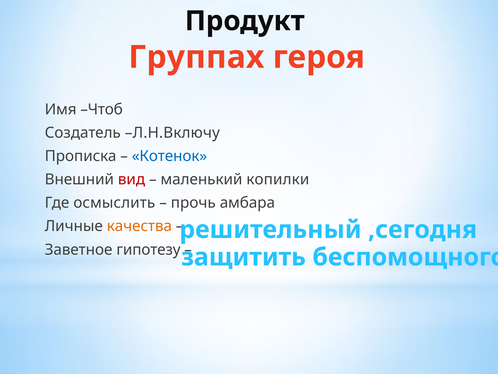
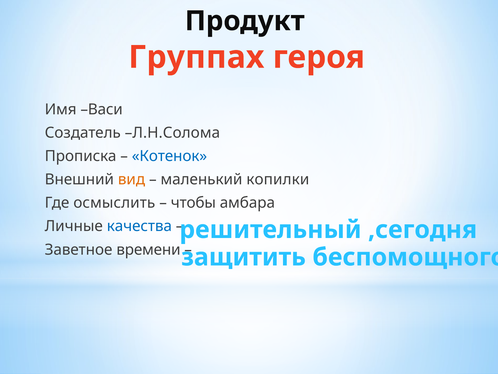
Чтоб: Чтоб -> Васи (102, 109)
Л.Н.Включу: Л.Н.Включу -> Л.Н.Солома (172, 133)
вид colour: red -> orange (131, 179)
прочь: прочь -> чтобы (193, 203)
качества colour: orange -> blue (139, 226)
гипотезу: гипотезу -> времени (148, 249)
